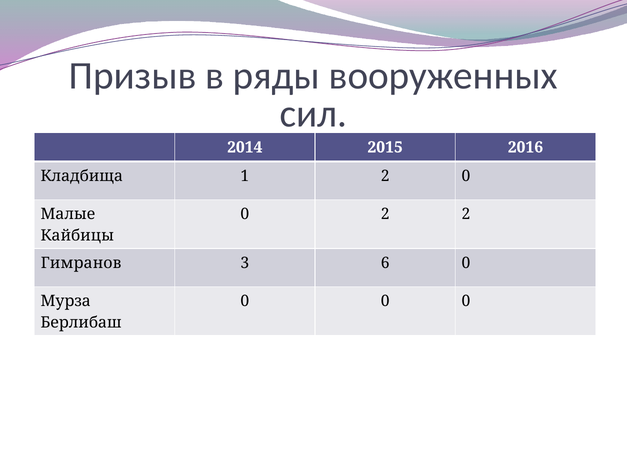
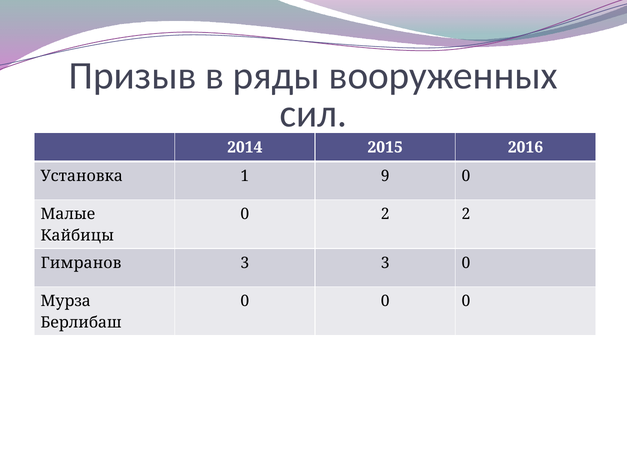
Кладбища: Кладбища -> Установка (82, 176)
1 2: 2 -> 9 (385, 176)
3 6: 6 -> 3 (385, 263)
